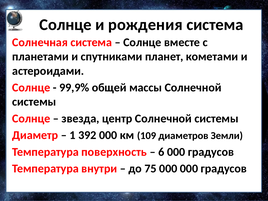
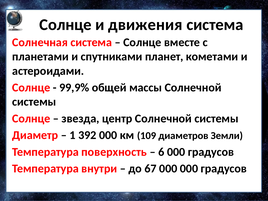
рождения: рождения -> движения (145, 25)
75: 75 -> 67 (150, 169)
